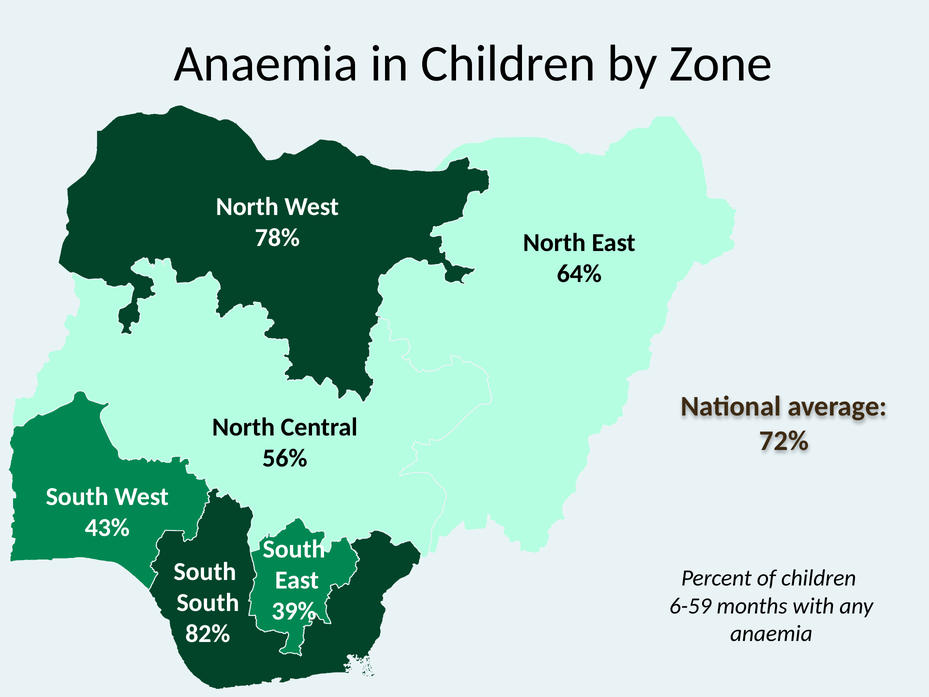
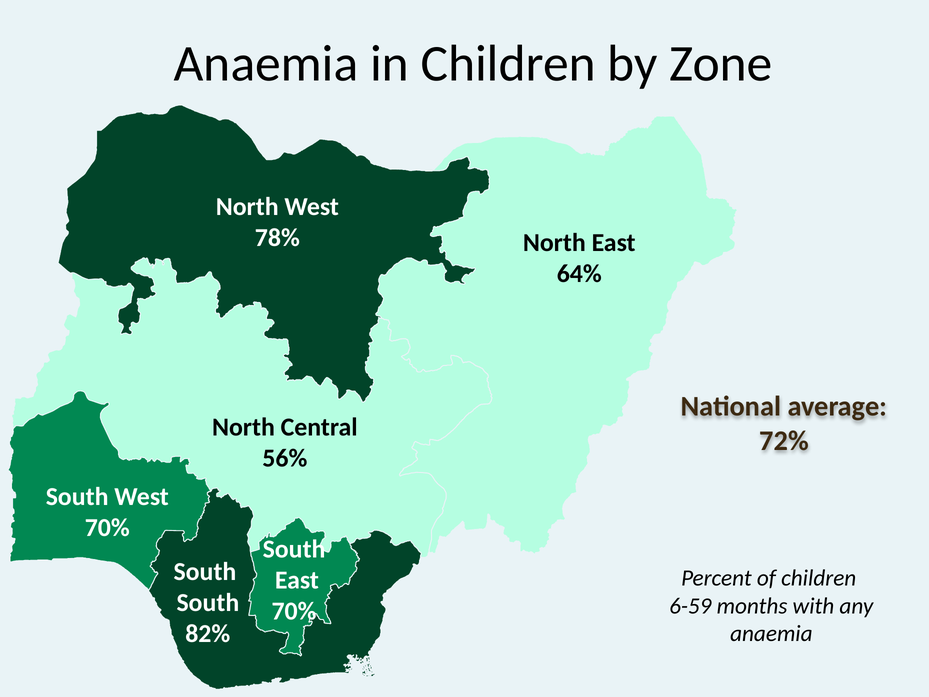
43%: 43% -> 70% (107, 527)
39%: 39% -> 70% (294, 611)
